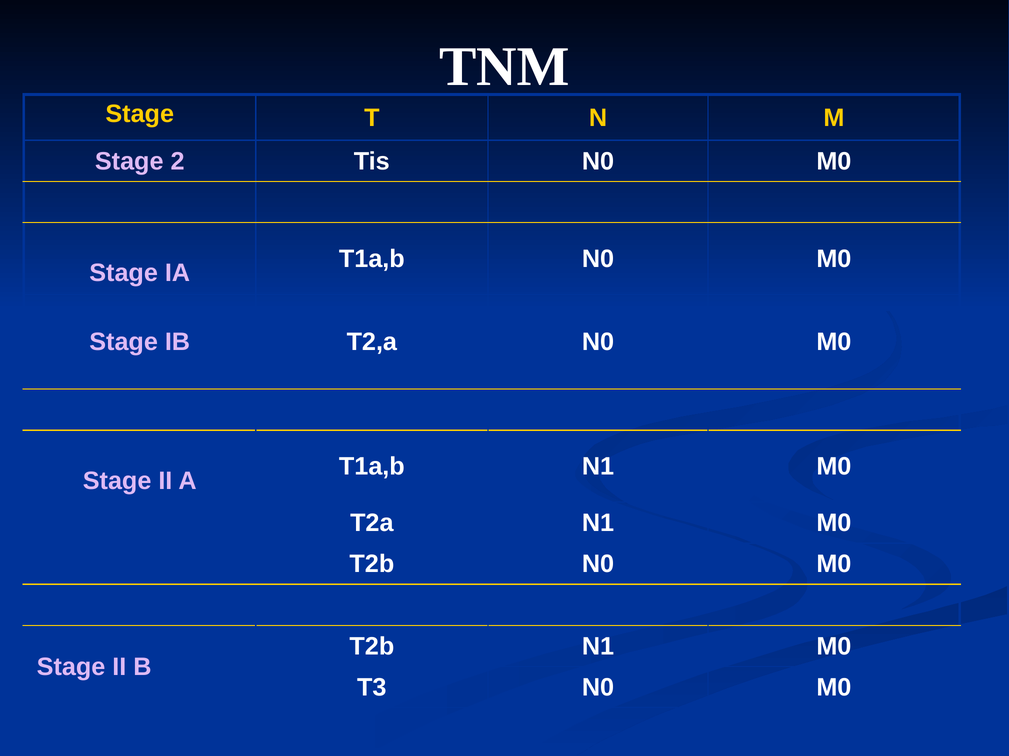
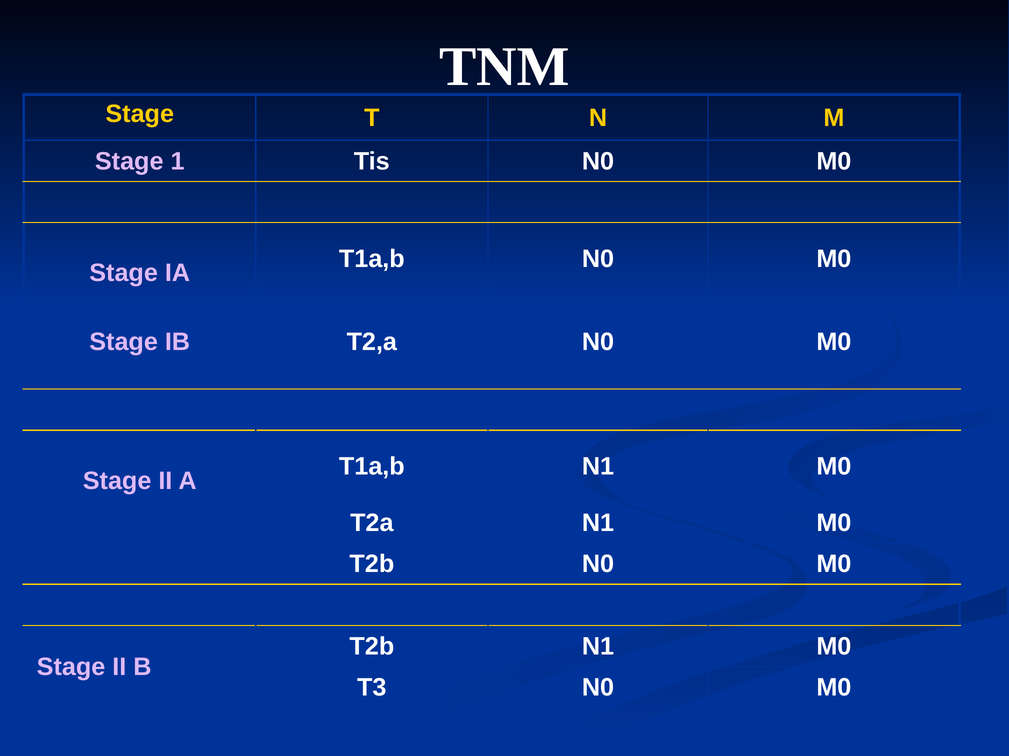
2: 2 -> 1 (178, 161)
